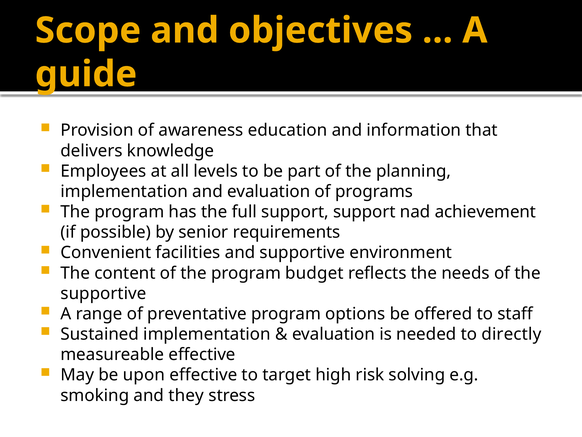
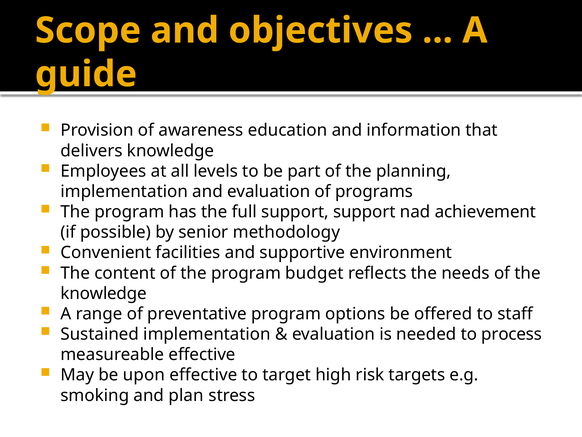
requirements: requirements -> methodology (286, 232)
supportive: supportive -> knowledge (104, 293)
directly: directly -> process (512, 334)
solving: solving -> targets (417, 375)
they: they -> plan (186, 395)
